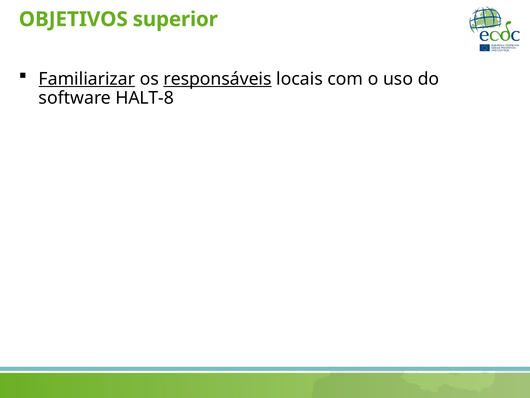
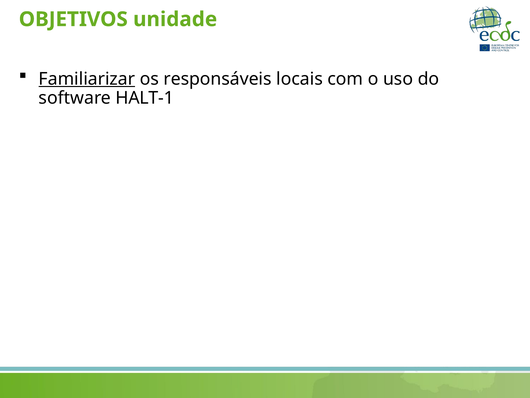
superior: superior -> unidade (175, 19)
responsáveis underline: present -> none (218, 79)
HALT-8: HALT-8 -> HALT-1 (145, 98)
